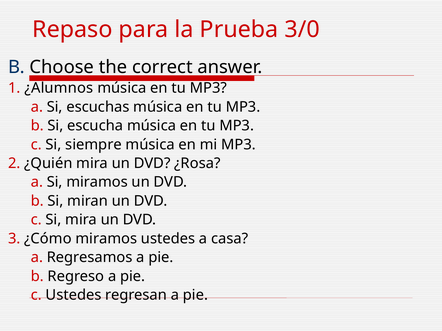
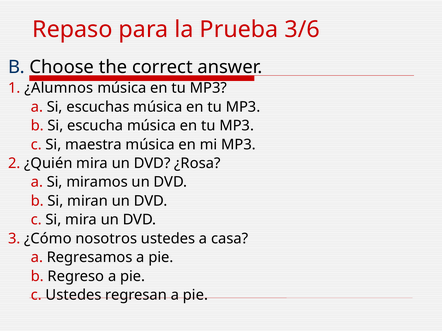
3/0: 3/0 -> 3/6 (302, 29)
siempre: siempre -> maestra (94, 145)
¿Cómo miramos: miramos -> nosotros (106, 239)
